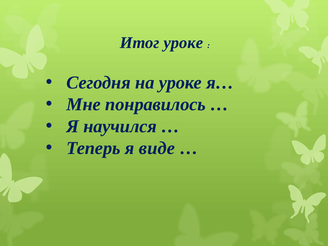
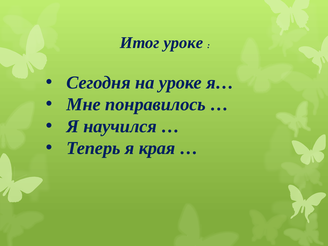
виде: виде -> края (157, 148)
